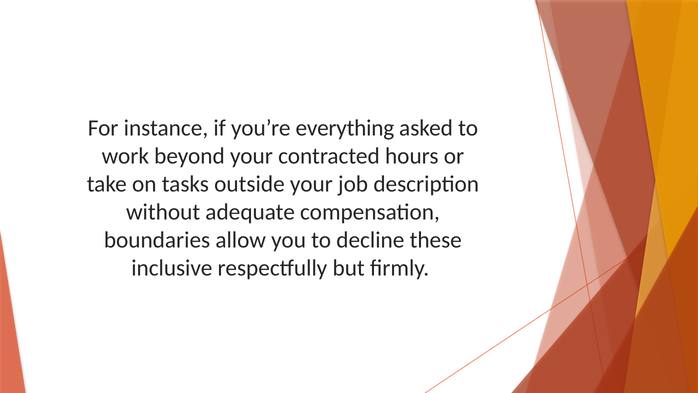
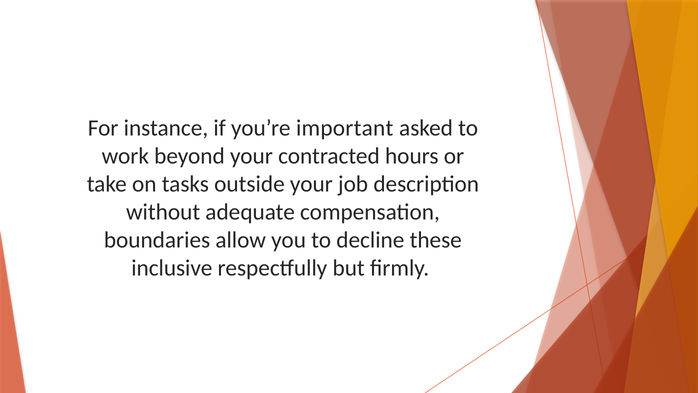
everything: everything -> important (345, 128)
